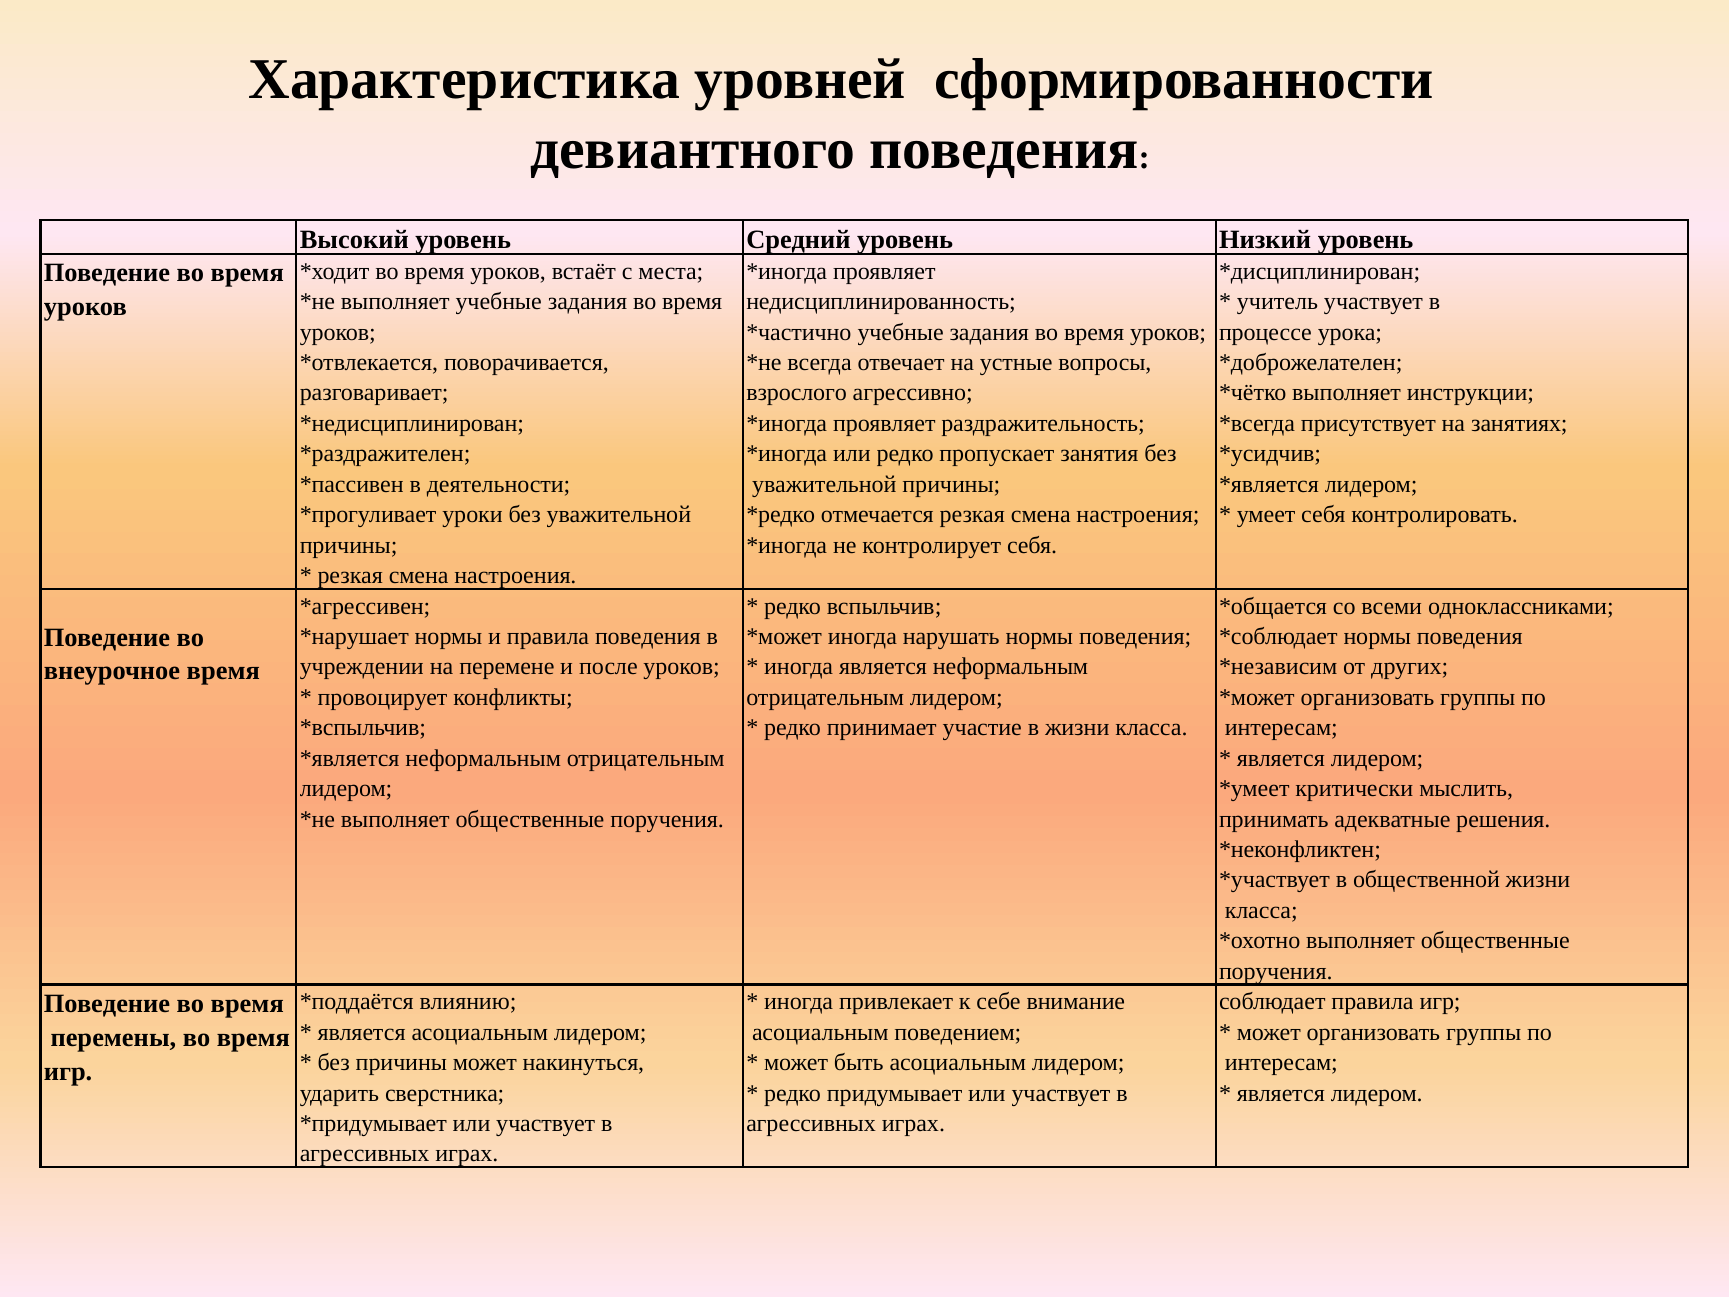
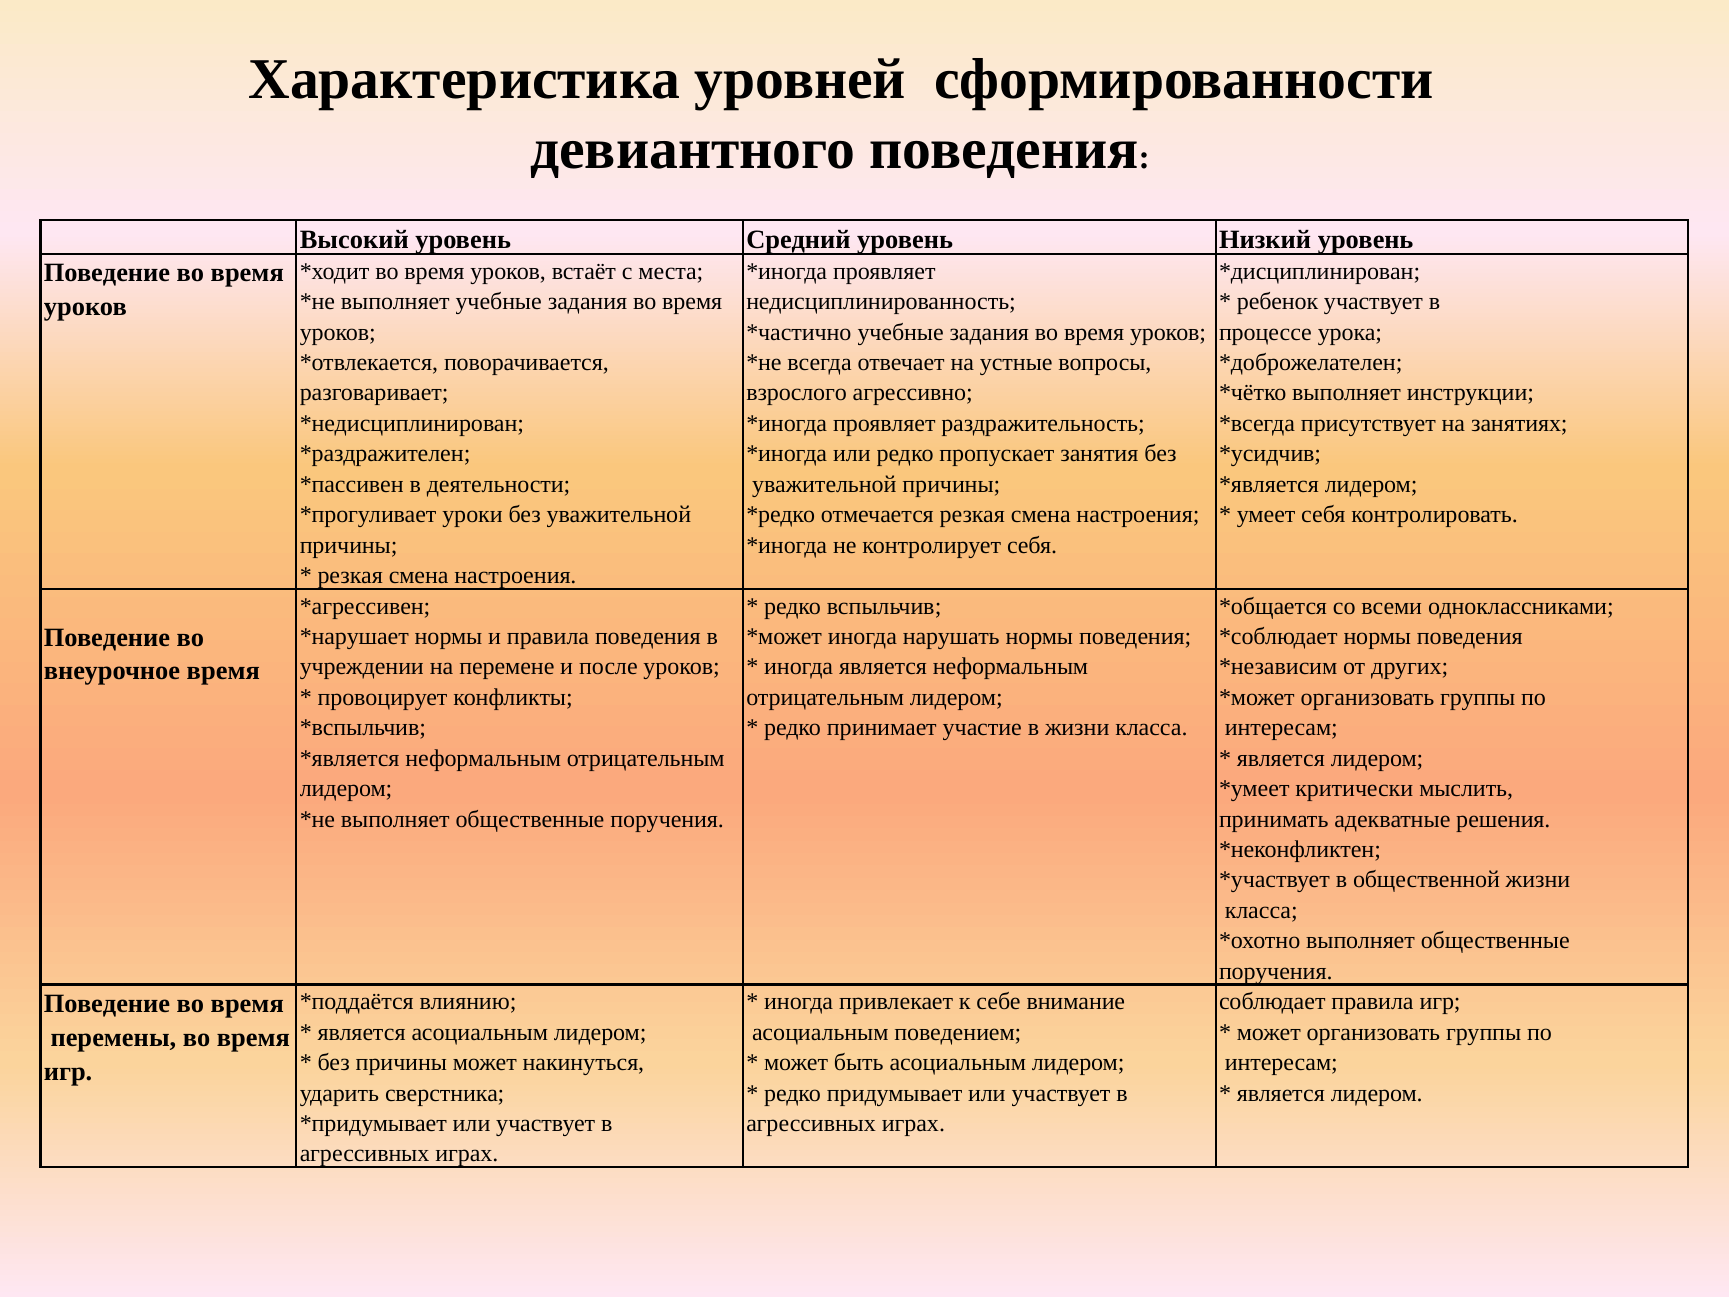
учитель: учитель -> ребенок (1278, 302)
